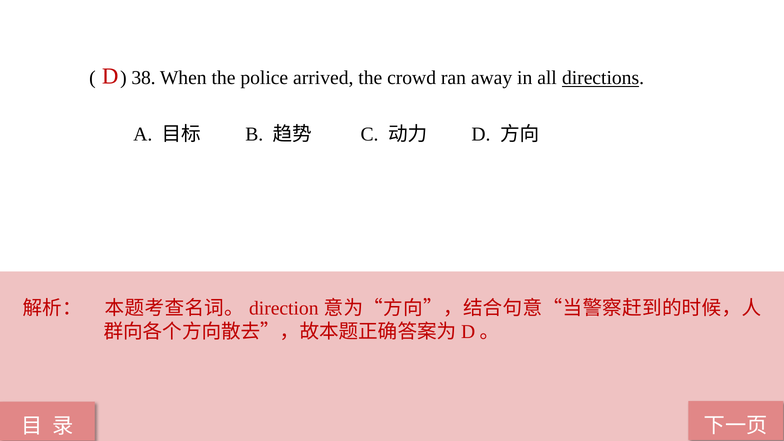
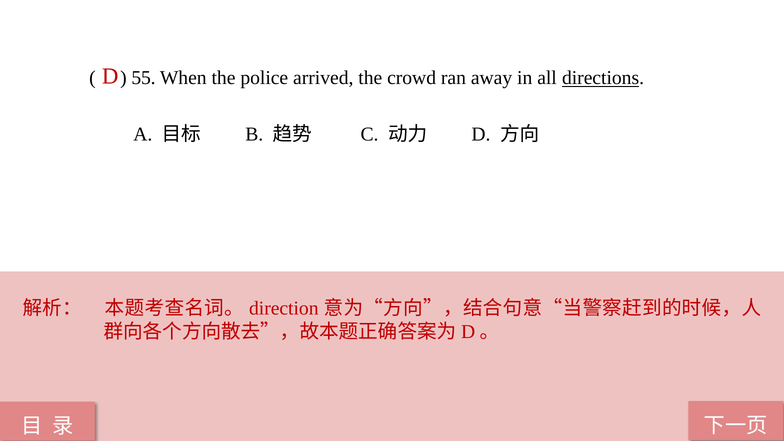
38: 38 -> 55 (144, 78)
